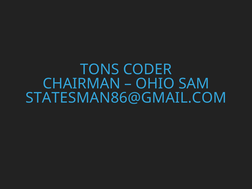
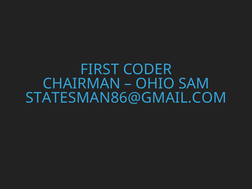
TONS: TONS -> FIRST (100, 69)
